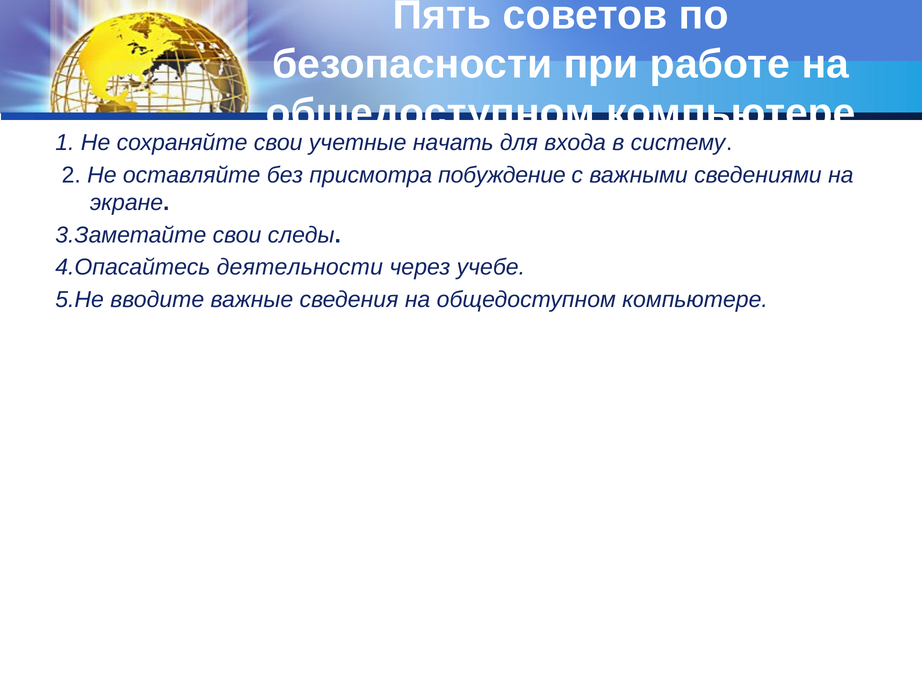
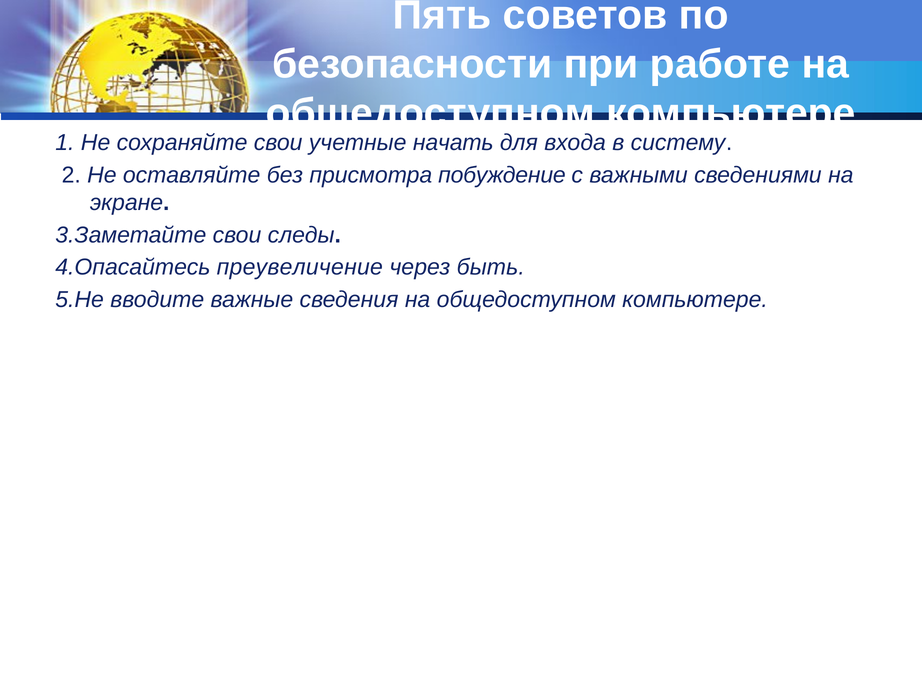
деятельности: деятельности -> преувеличение (300, 267)
учебе: учебе -> быть (491, 267)
